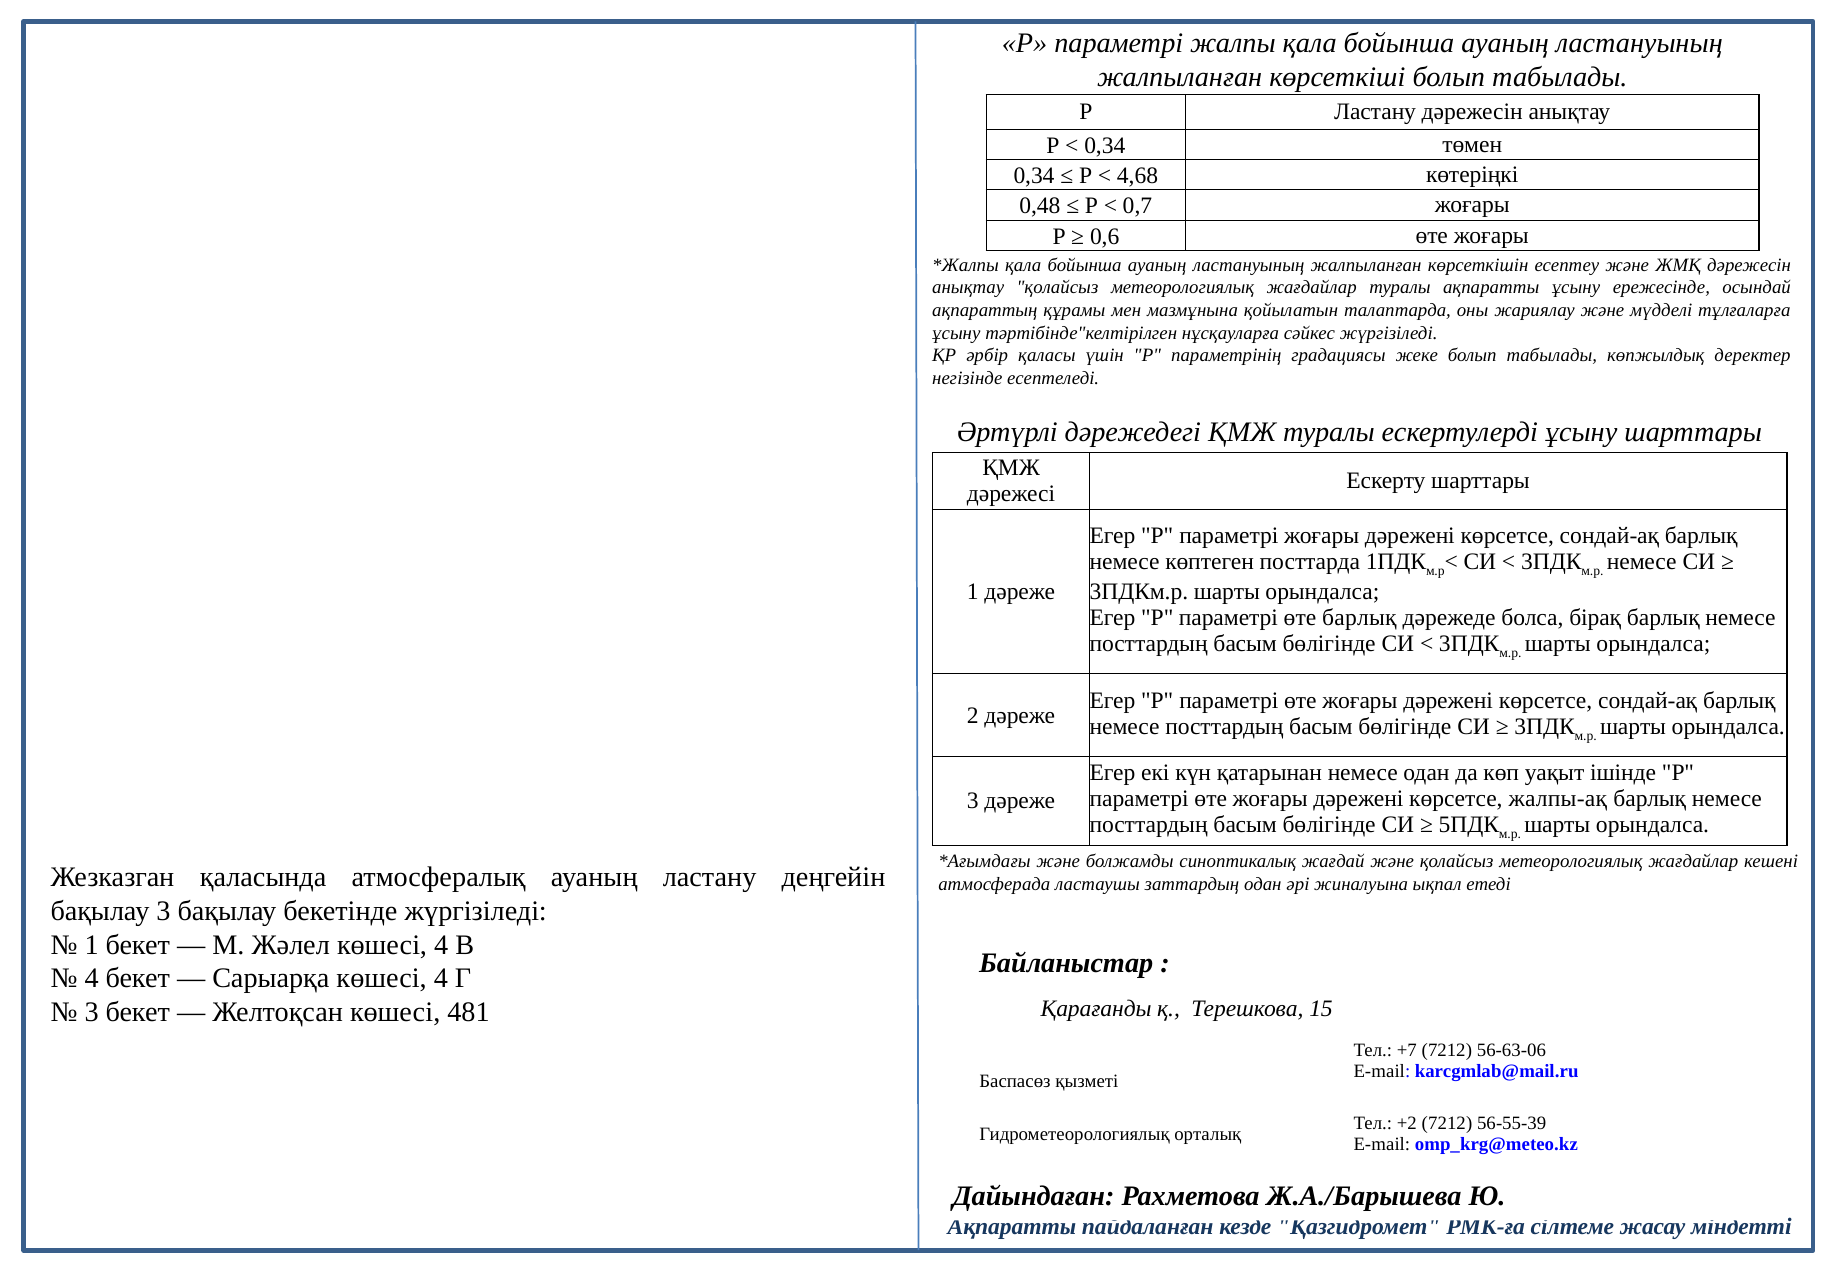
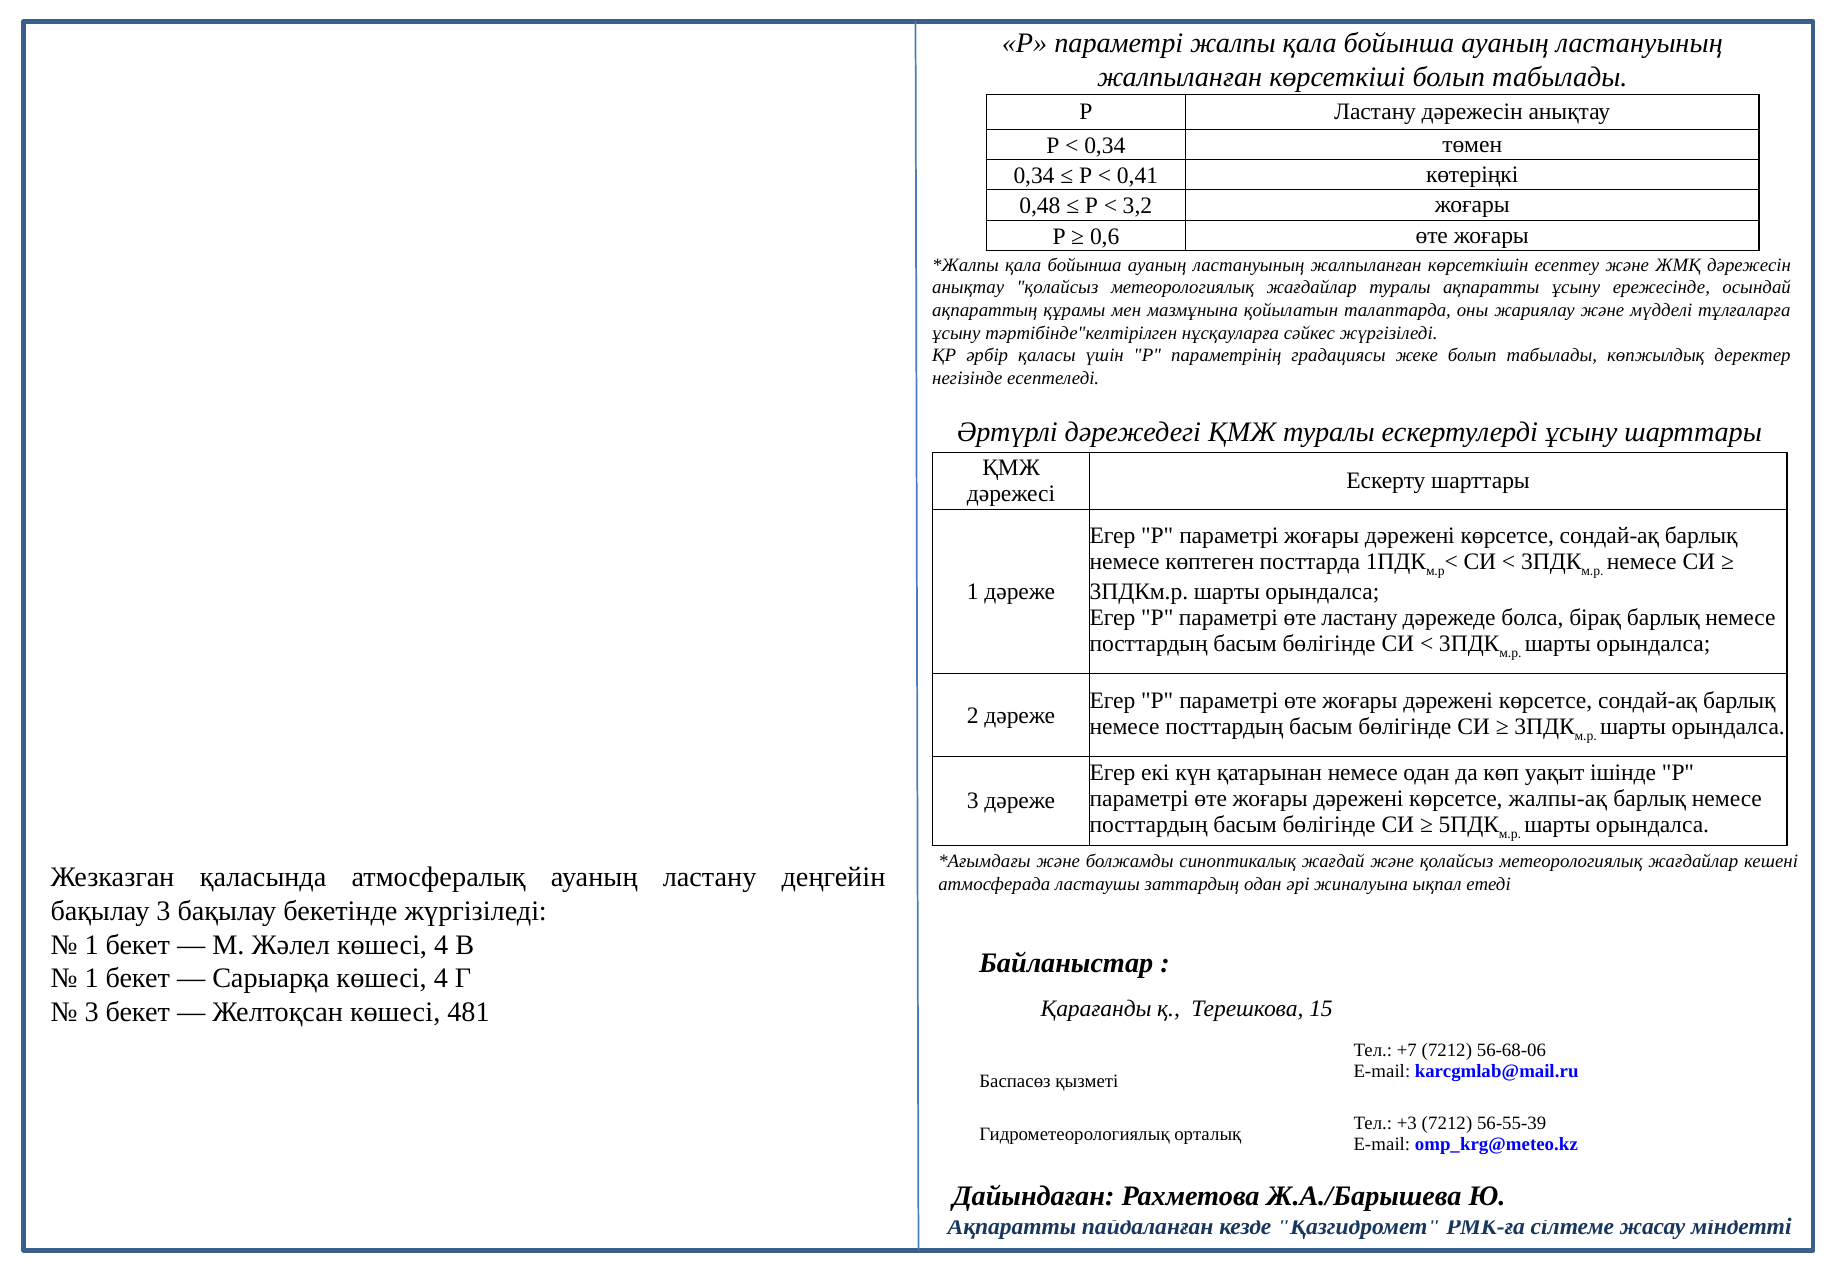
4,68: 4,68 -> 0,41 (1137, 176)
0,7: 0,7 -> 3,2 (1138, 206)
өте барлық: барлық -> ластану (1360, 618)
4: 4 -> 1 (92, 978)
56-63-06: 56-63-06 -> 56-68-06 (1511, 1050)
+2: +2 -> +3 (1407, 1123)
